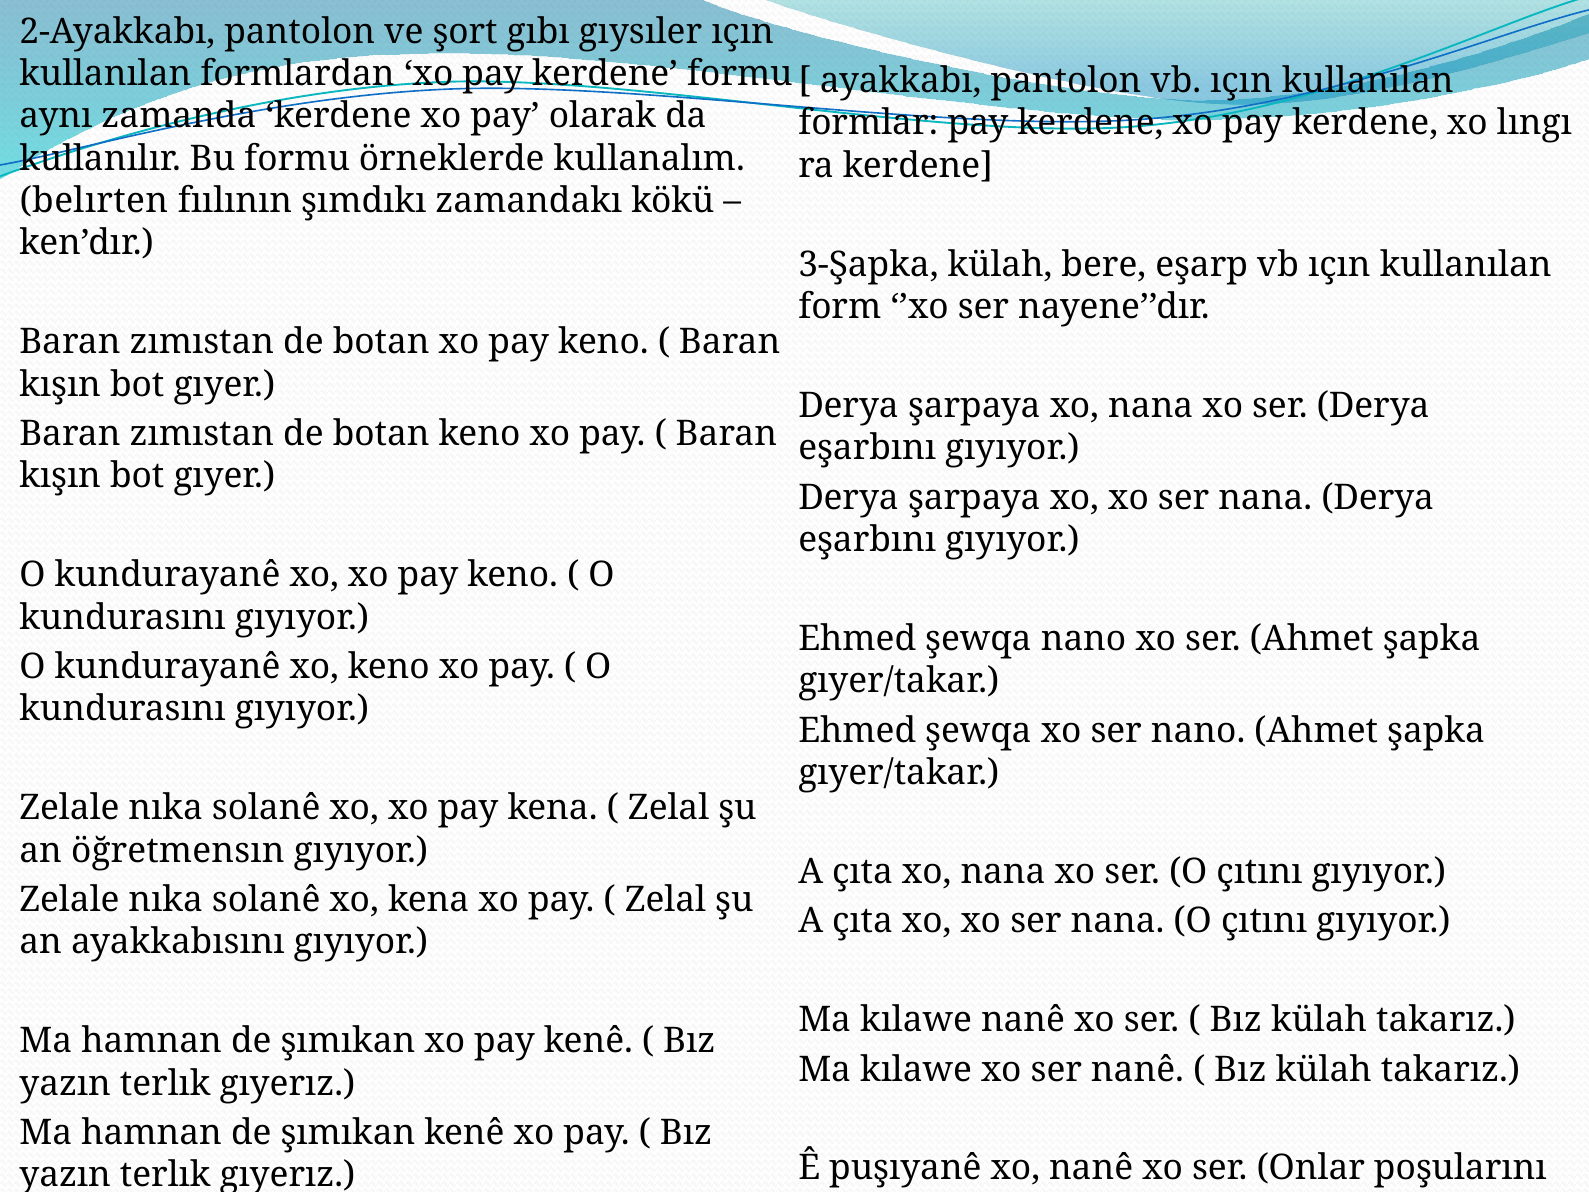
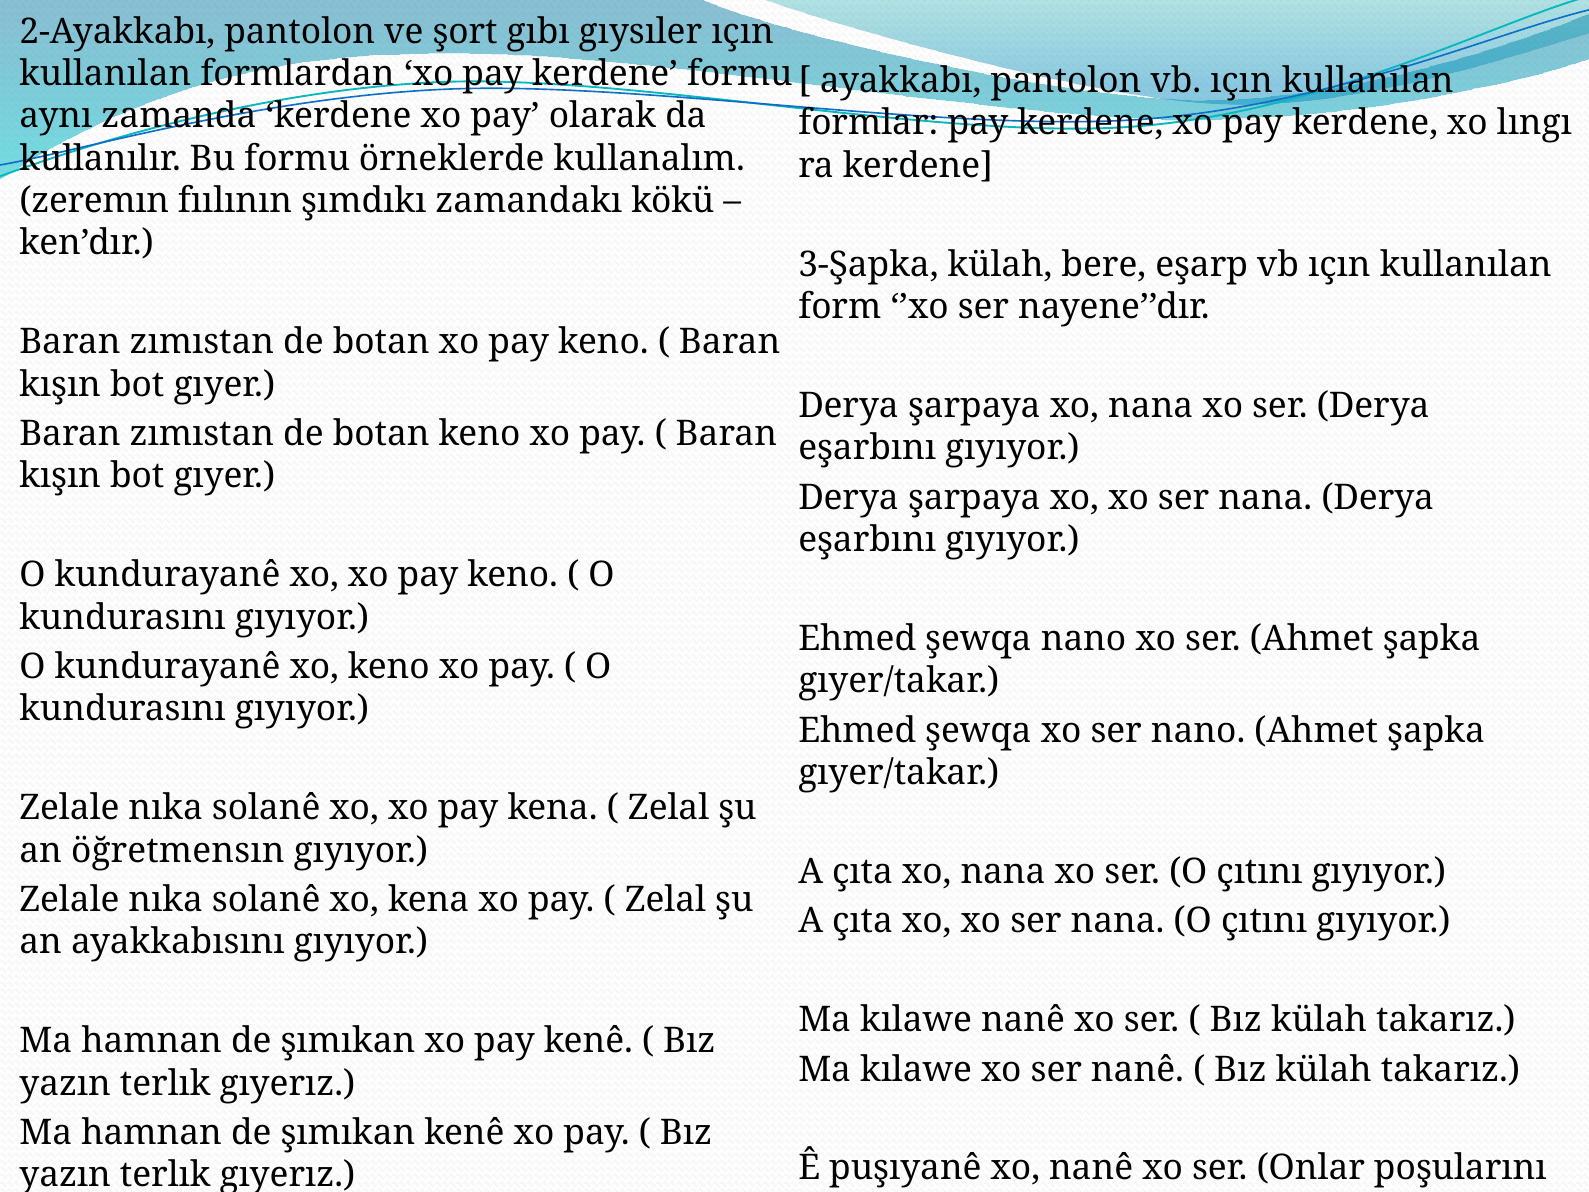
belırten: belırten -> zeremın (94, 201)
